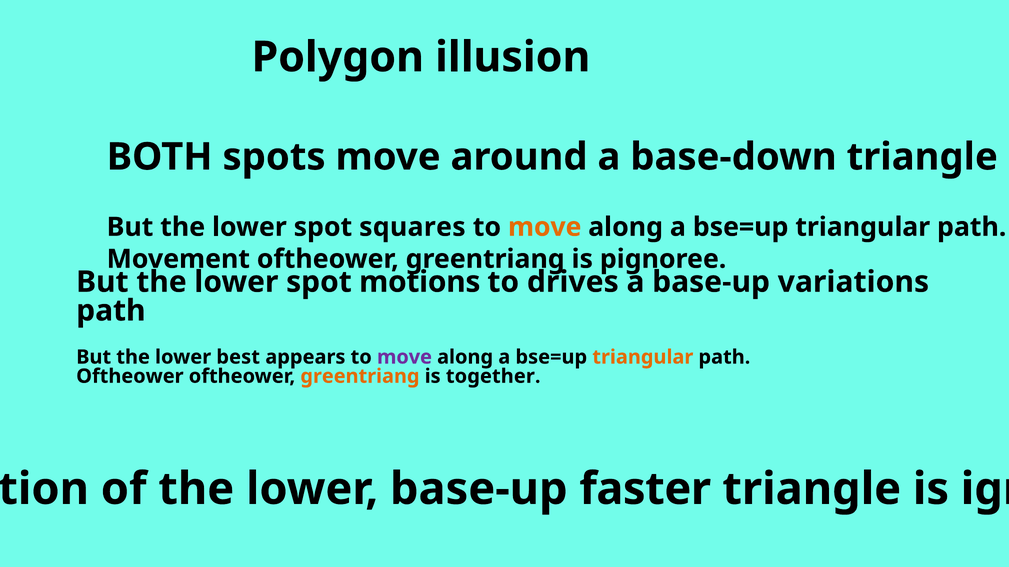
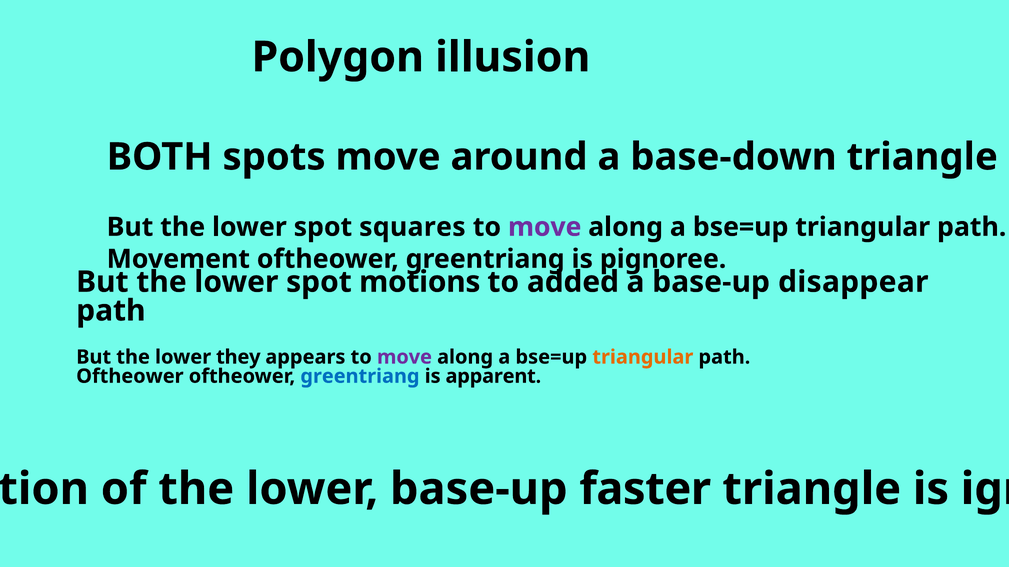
move colour: orange -> purple (545, 227)
drives: drives -> added (573, 282)
variations: variations -> disappear (853, 282)
best: best -> they (238, 357)
greentriang colour: orange -> blue (360, 377)
together: together -> apparent (493, 377)
